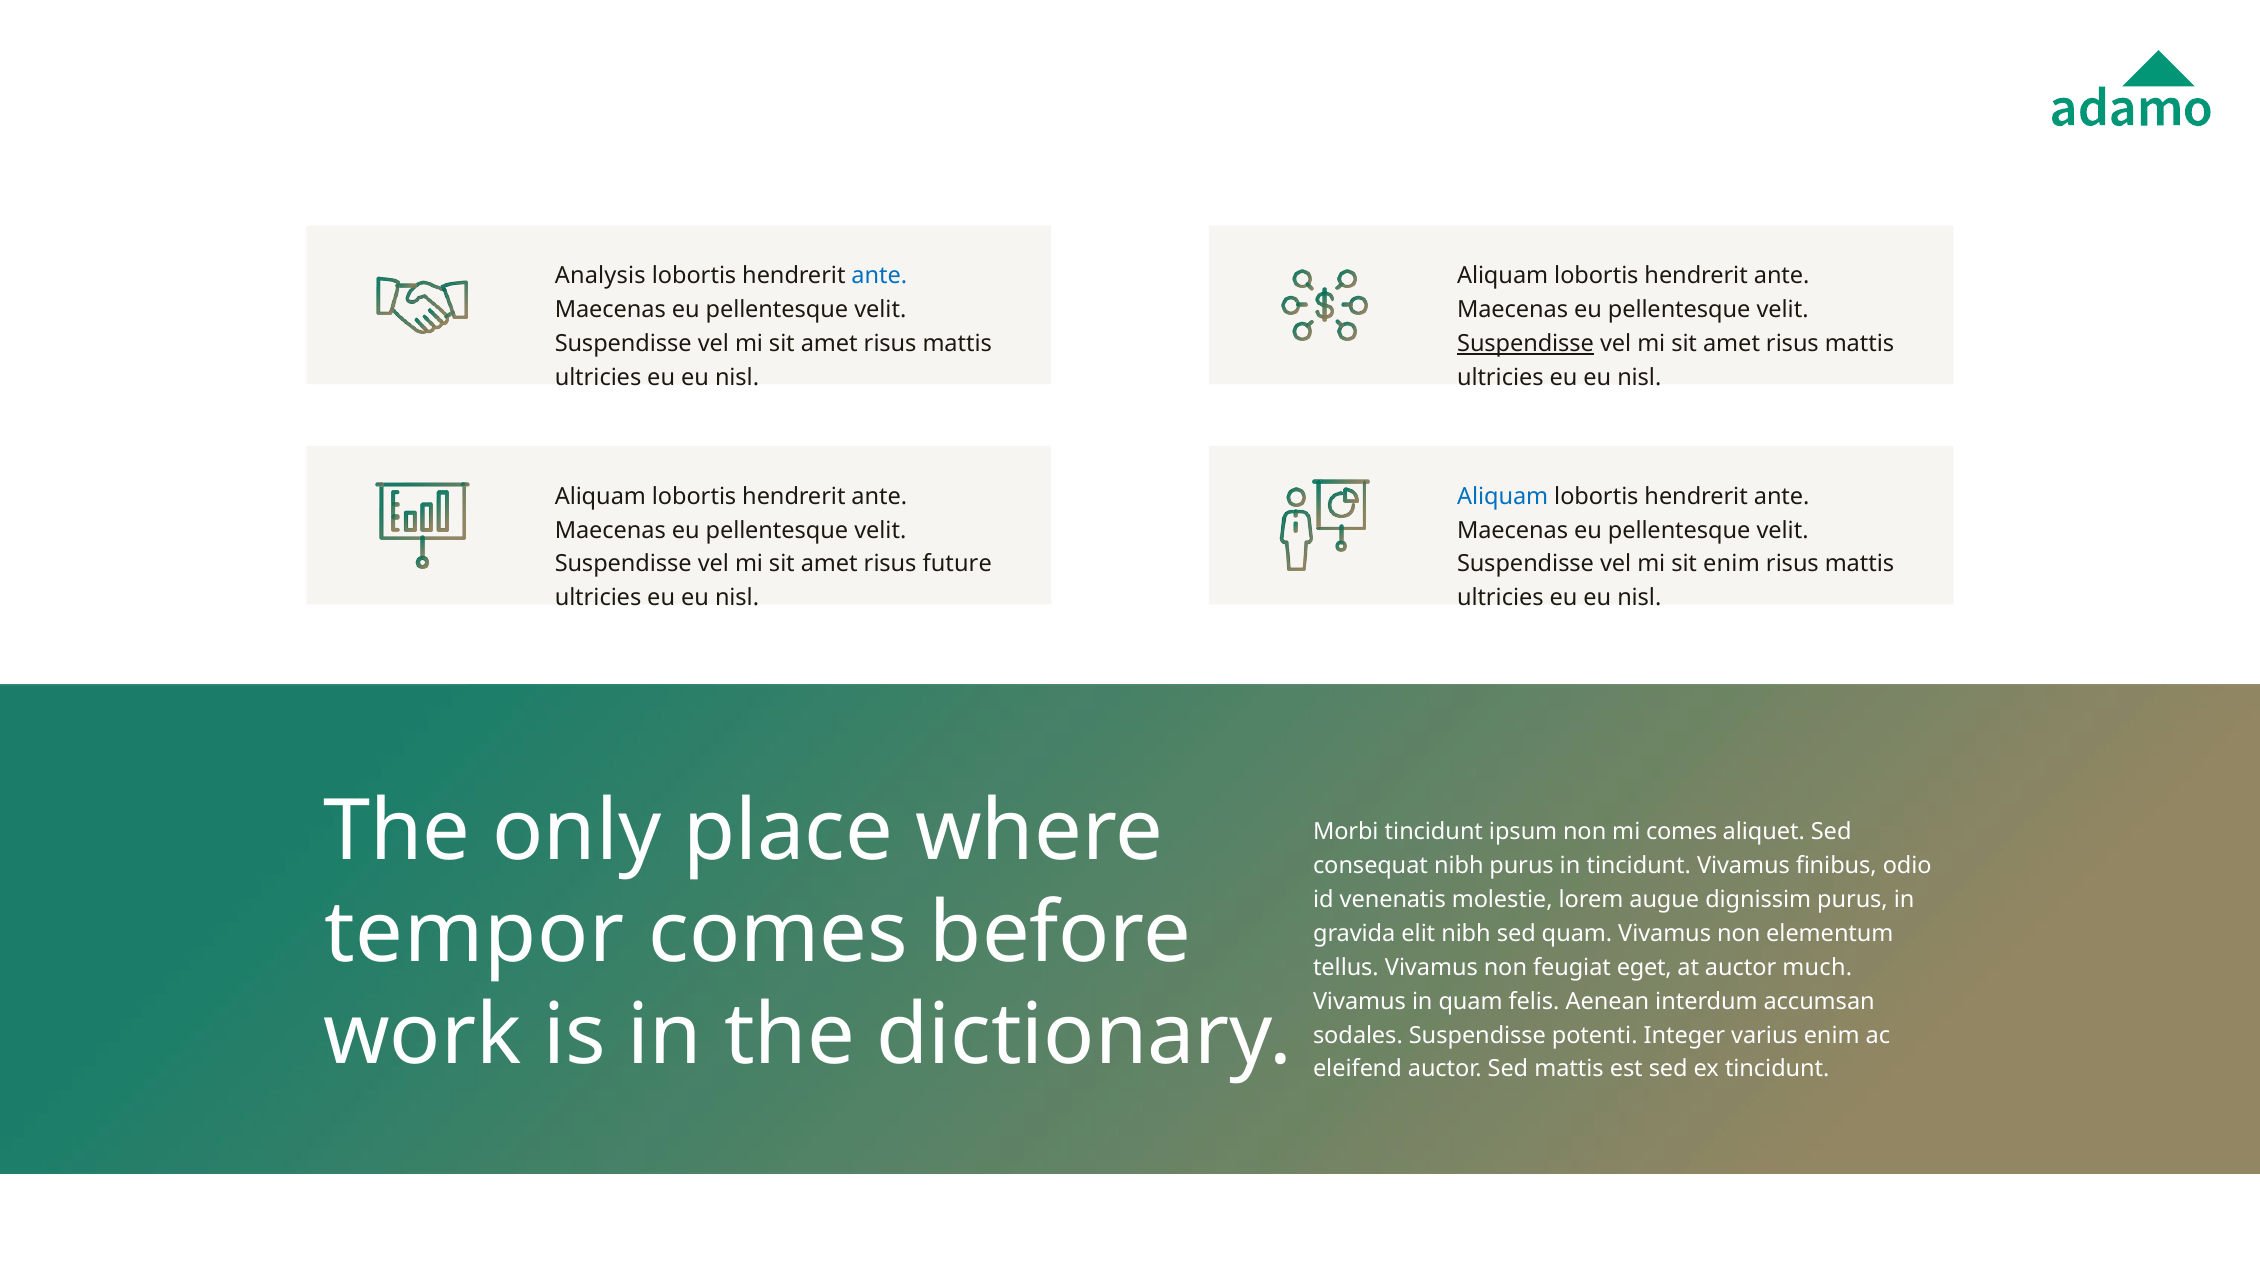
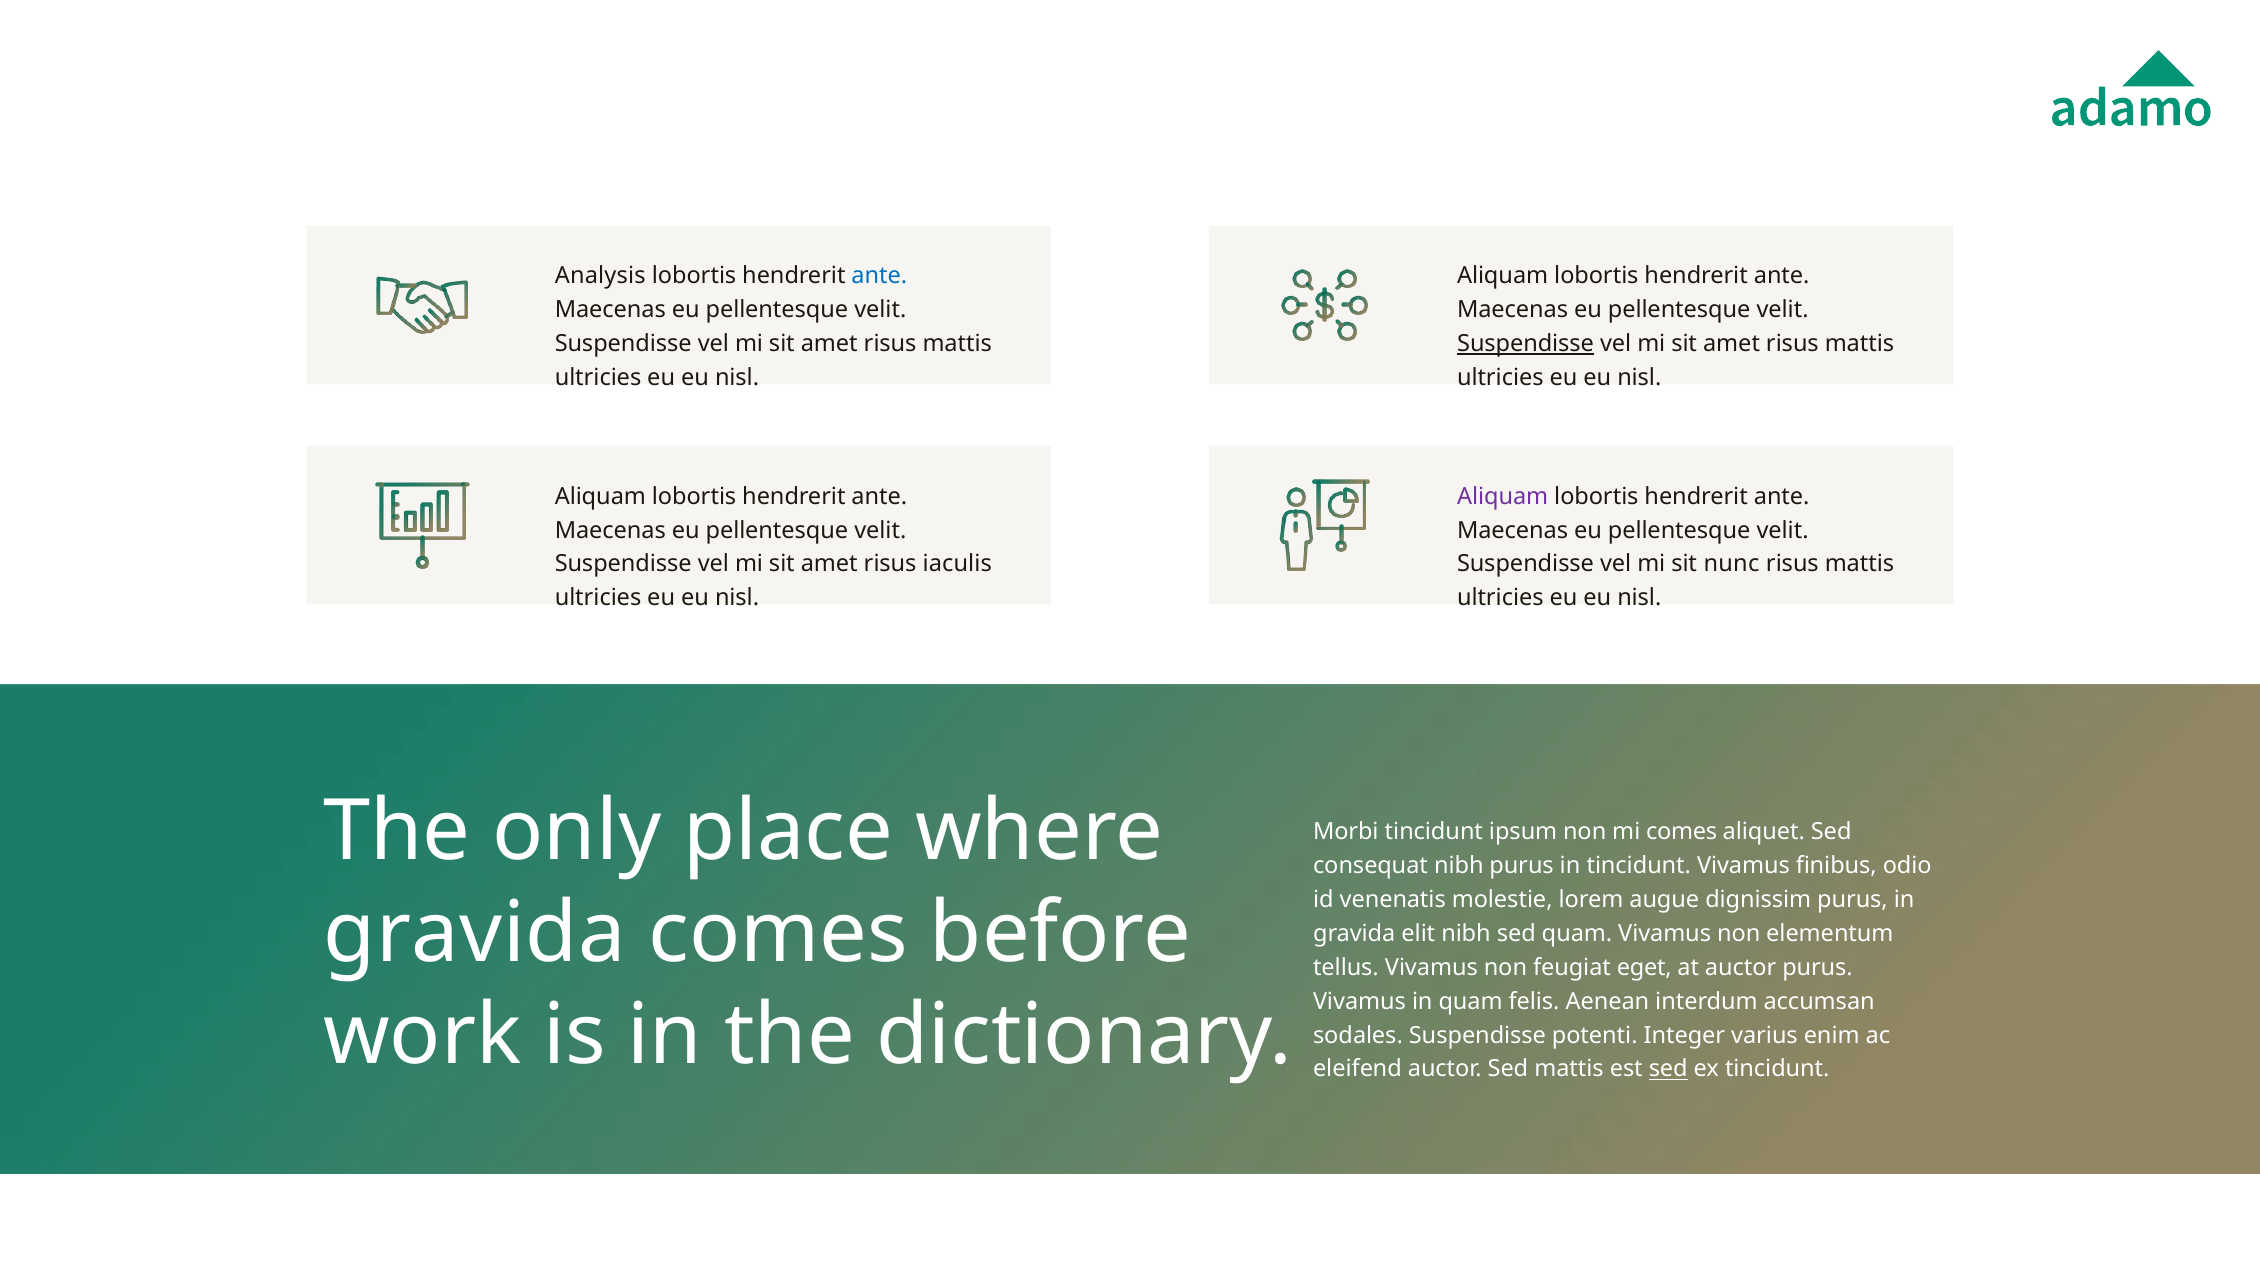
Aliquam colour: blue -> purple (1503, 496)
future: future -> iaculis (957, 564)
sit enim: enim -> nunc (1731, 564)
tempor: tempor -> gravida (475, 933)
auctor much: much -> purus (1817, 967)
sed underline: none -> present (1668, 1069)
